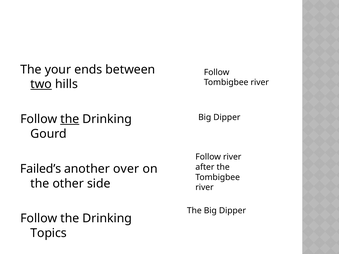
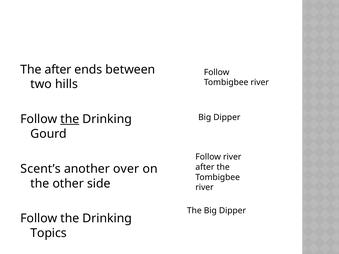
The your: your -> after (58, 70)
two underline: present -> none (41, 84)
Failed’s: Failed’s -> Scent’s (41, 169)
